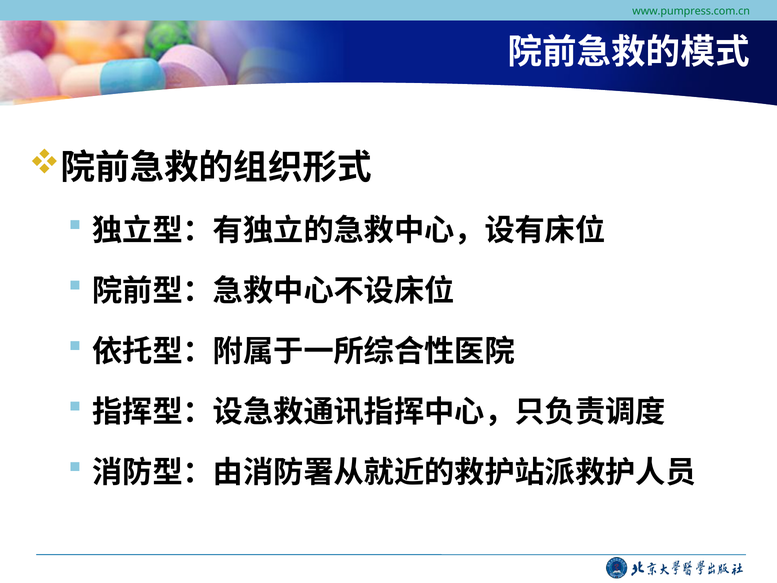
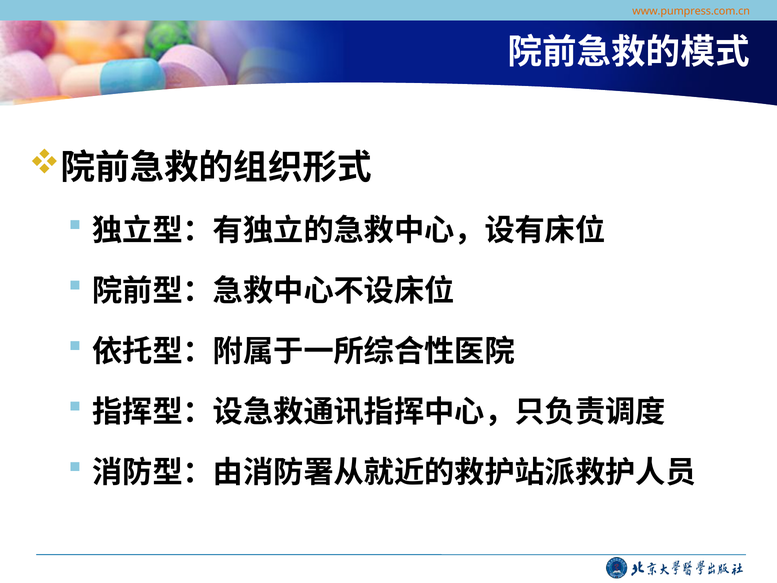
www.pumpress.com.cn colour: green -> orange (691, 11)
